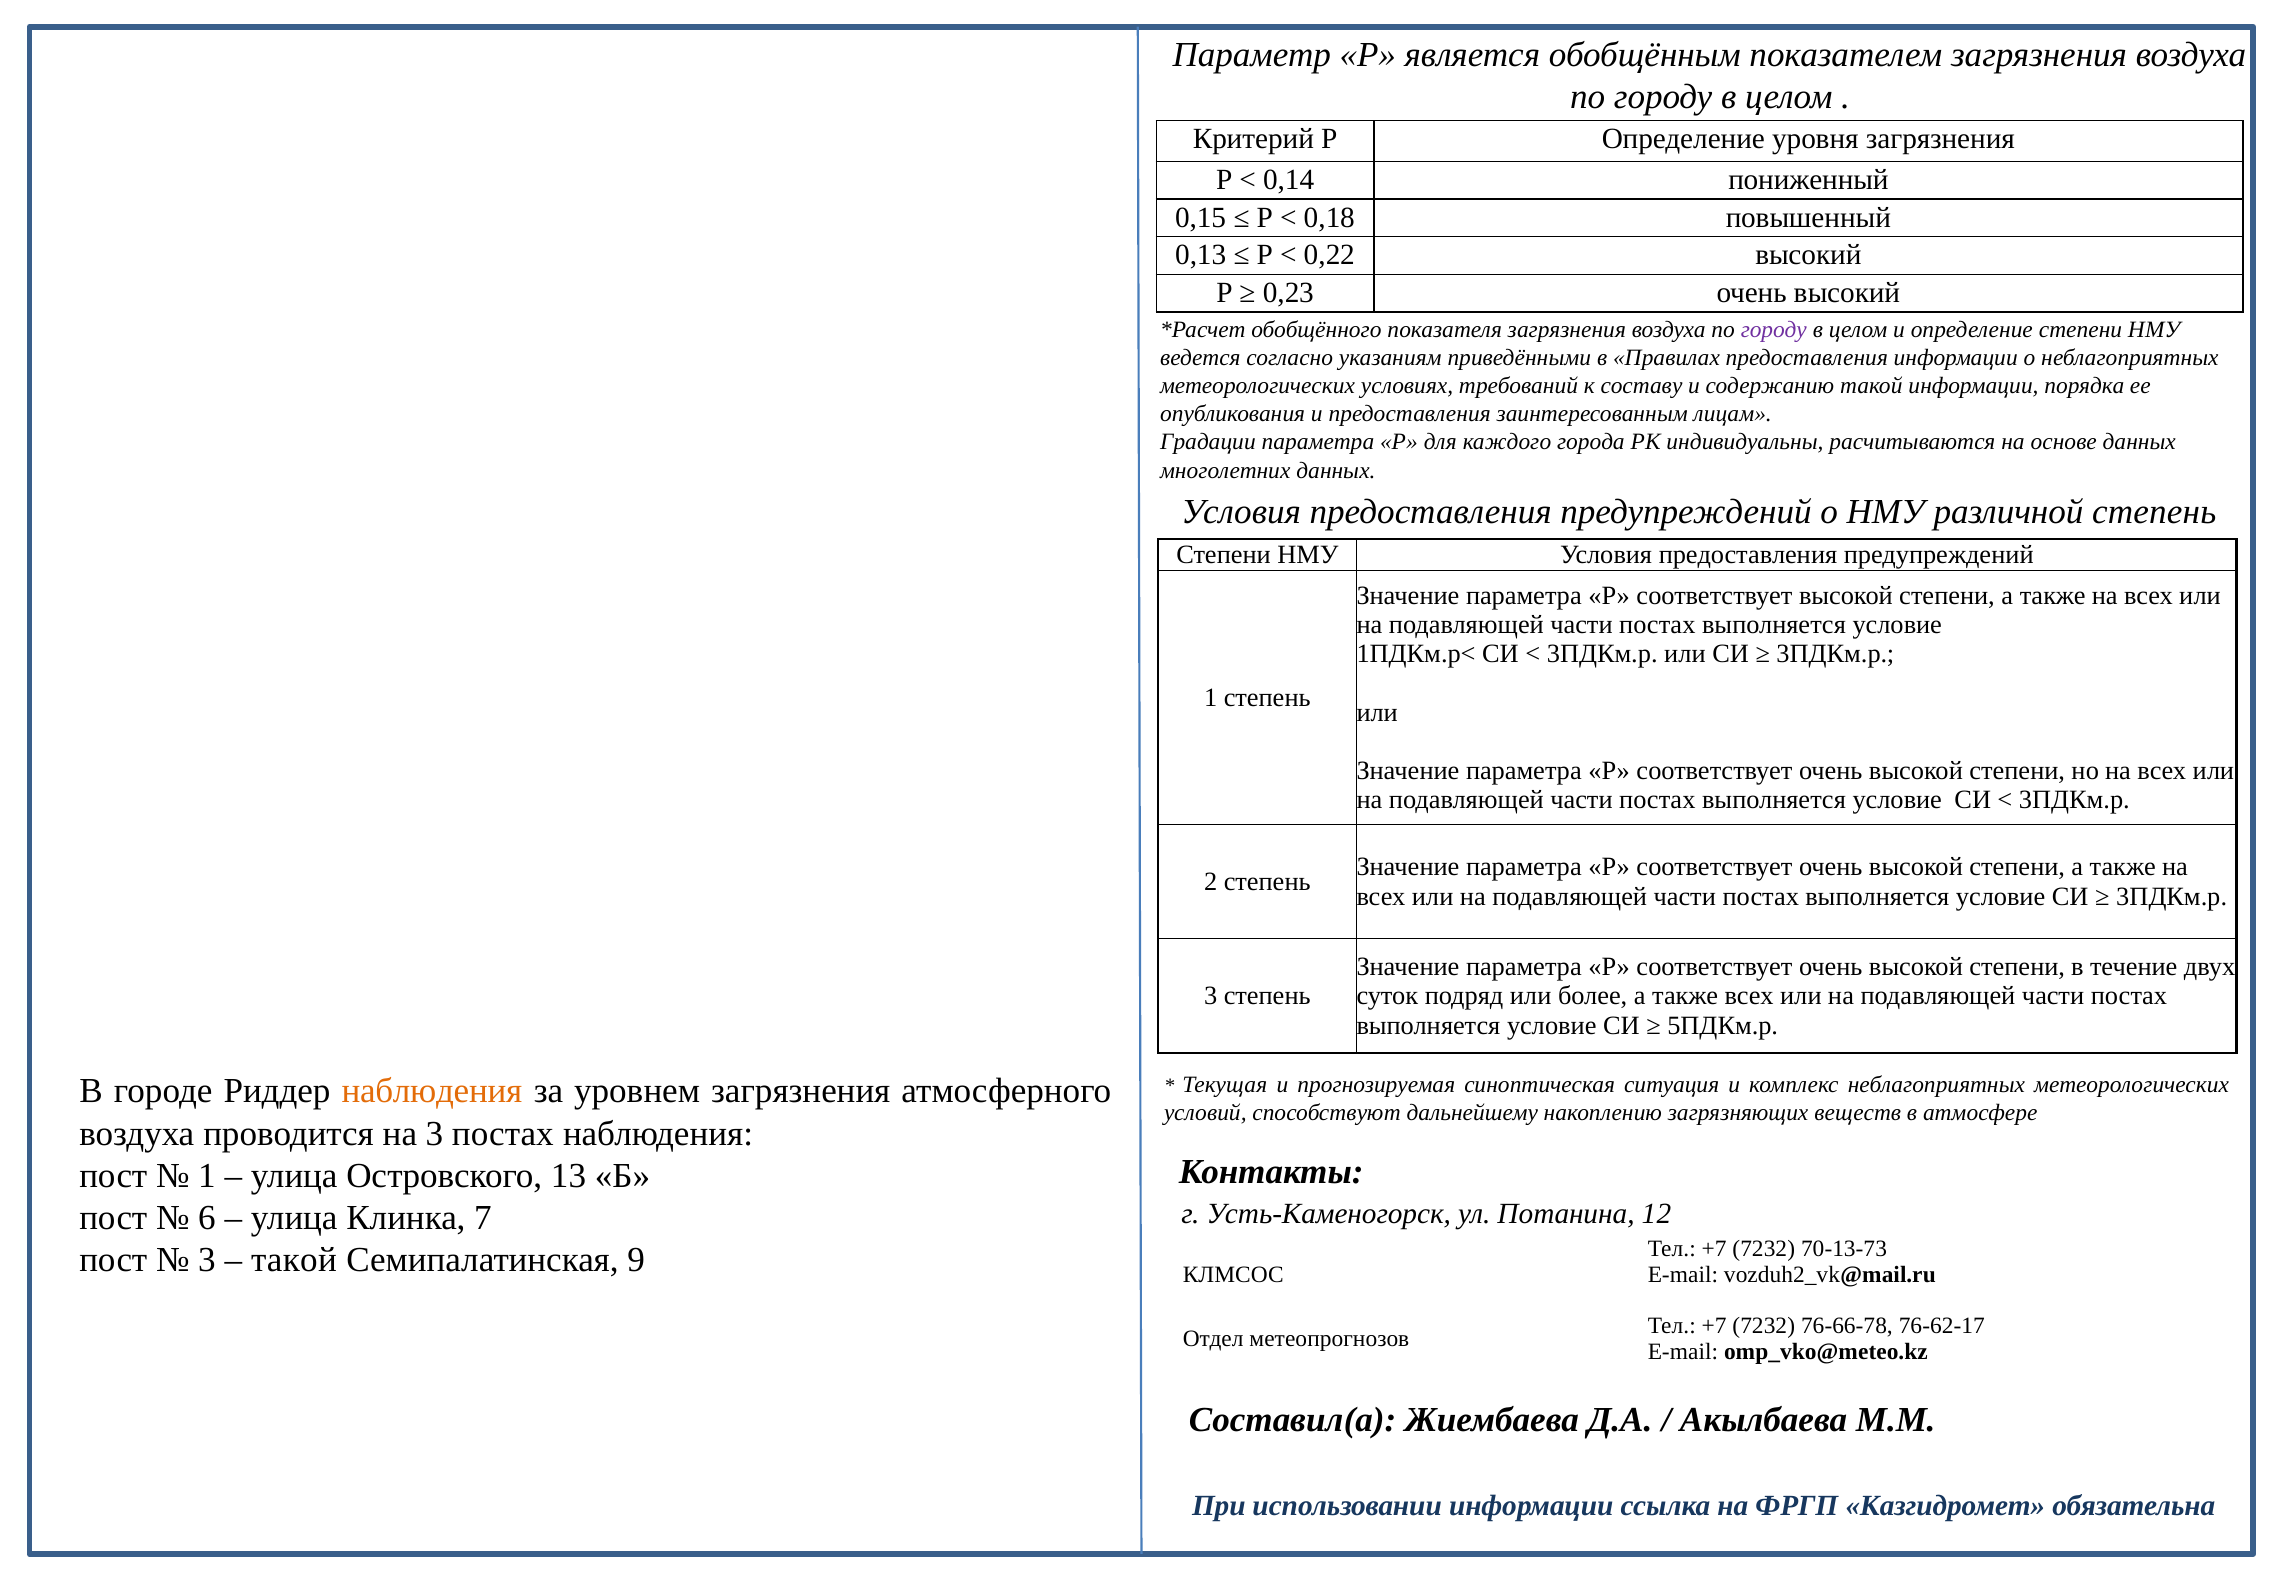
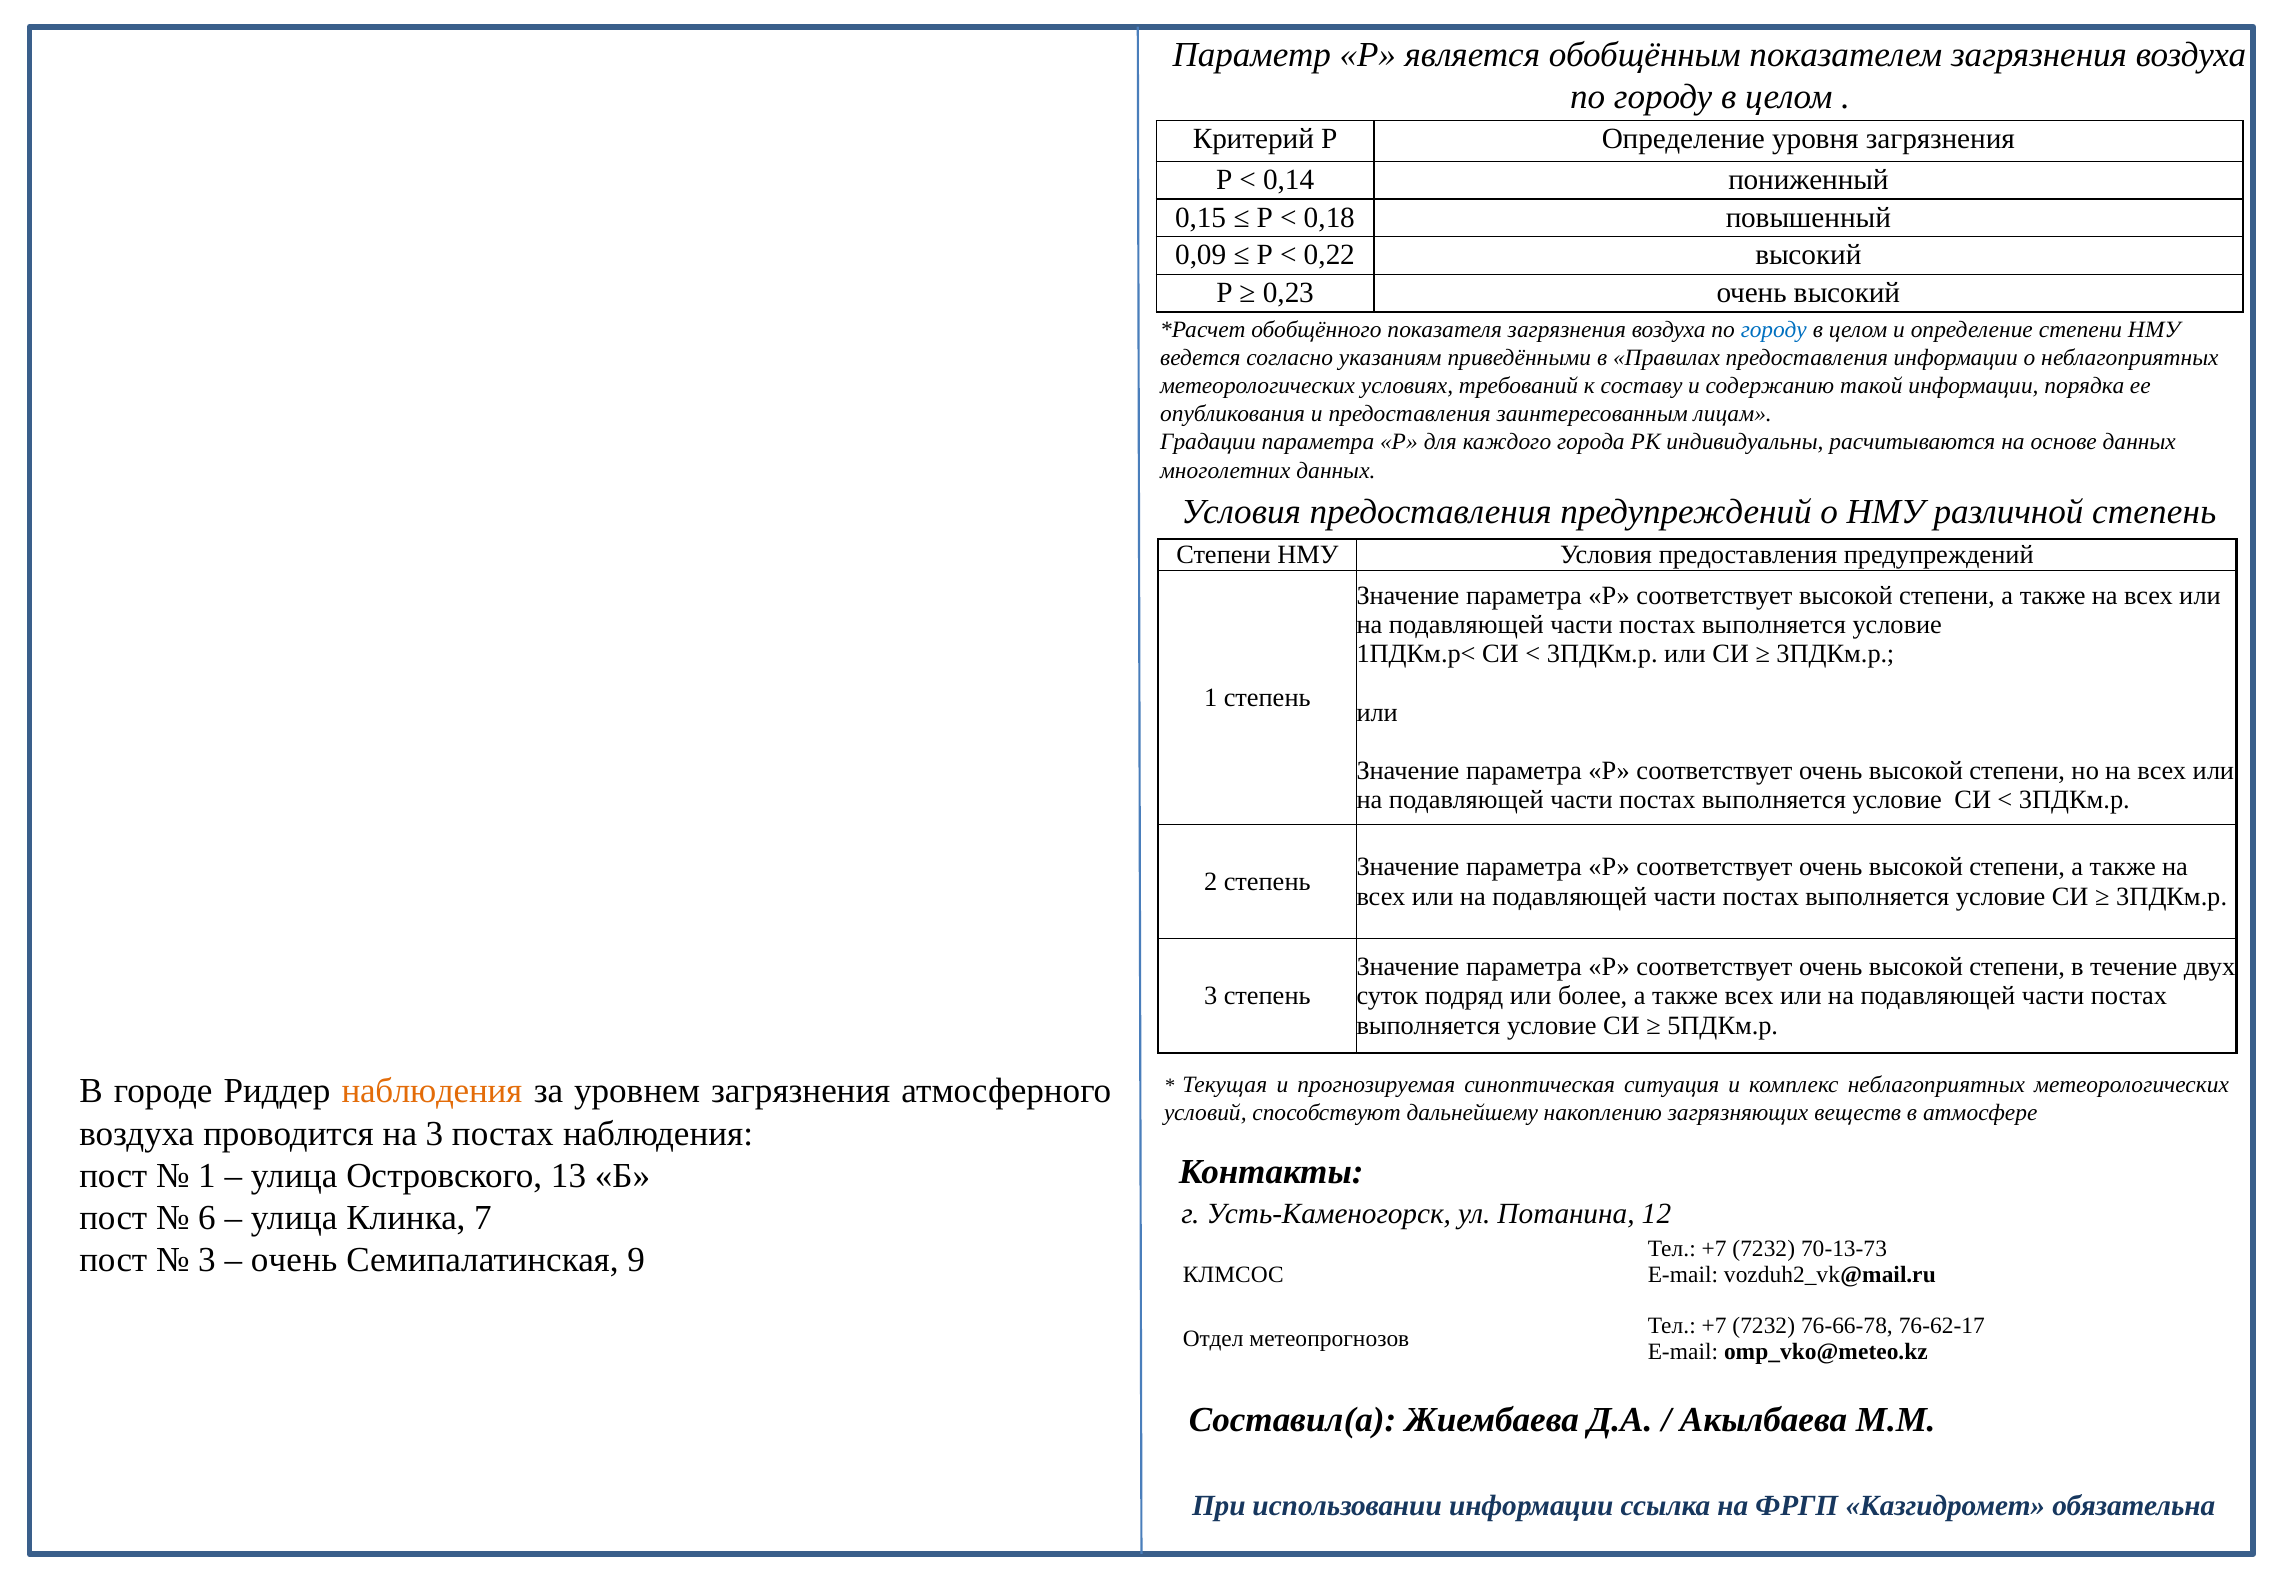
0,13: 0,13 -> 0,09 (1201, 255)
городу colour: purple -> blue (1774, 330)
такой: такой -> очень (294, 1260)
